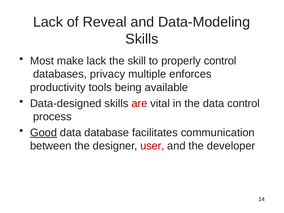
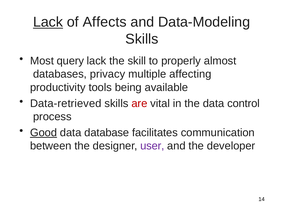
Lack underline: none -> present (48, 22)
Reveal: Reveal -> Affects (105, 22)
make: make -> query (70, 61)
properly control: control -> almost (220, 61)
enforces: enforces -> affecting (190, 74)
Data-designed: Data-designed -> Data-retrieved (66, 103)
user colour: red -> purple (152, 146)
